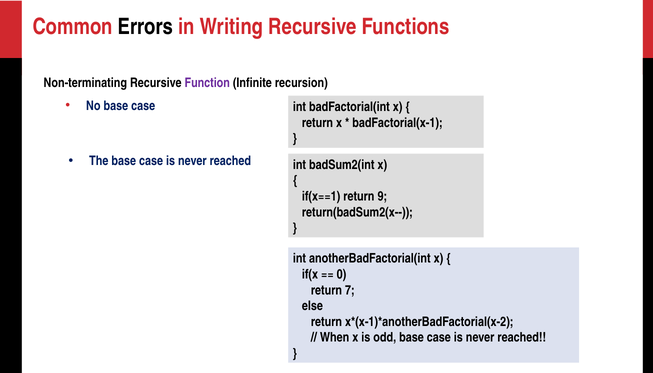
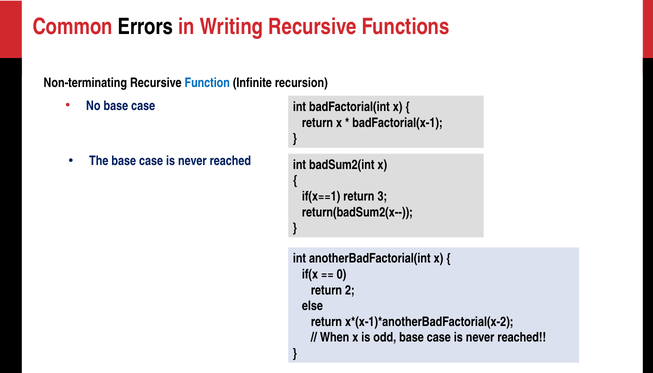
Function colour: purple -> blue (207, 83)
9: 9 -> 3 (382, 197)
7: 7 -> 2 (350, 290)
